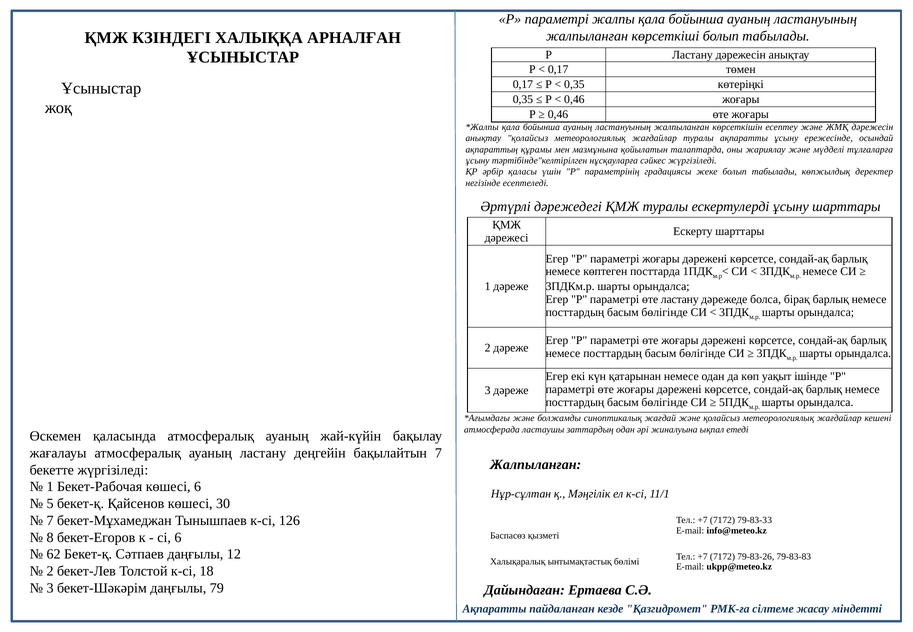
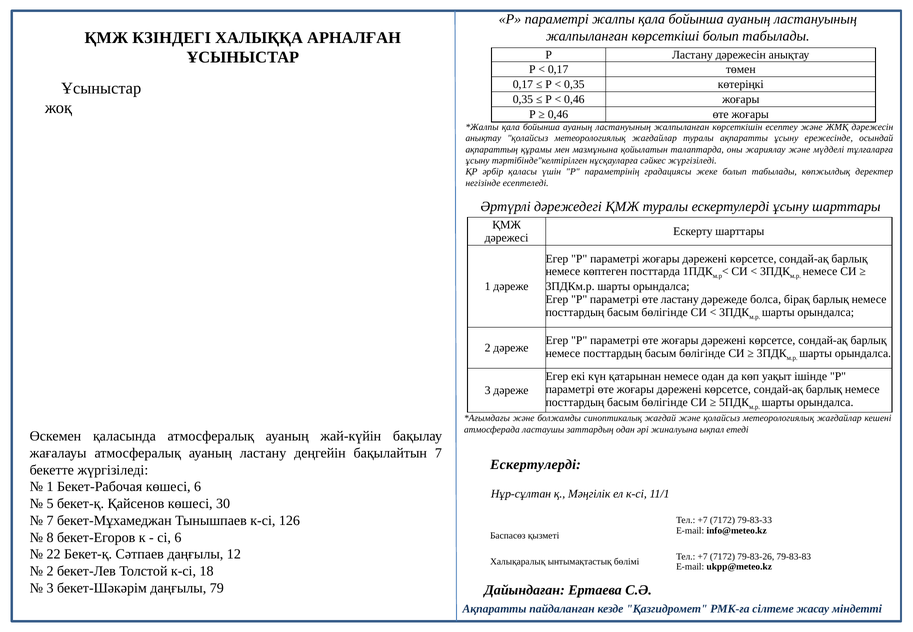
Жалпыланған: Жалпыланған -> Ескертулерді (536, 465)
62: 62 -> 22 (54, 554)
